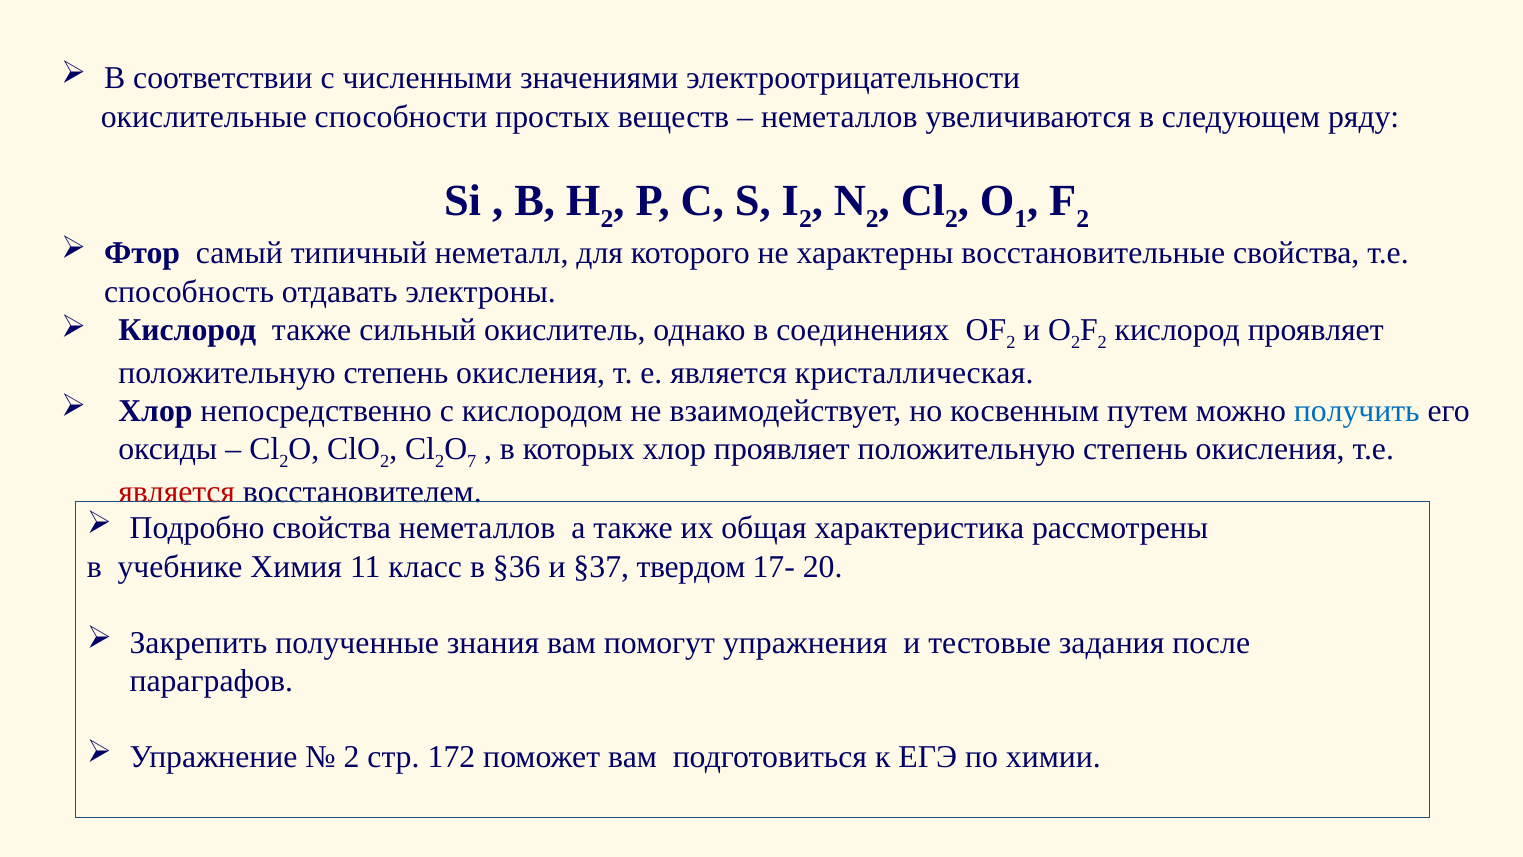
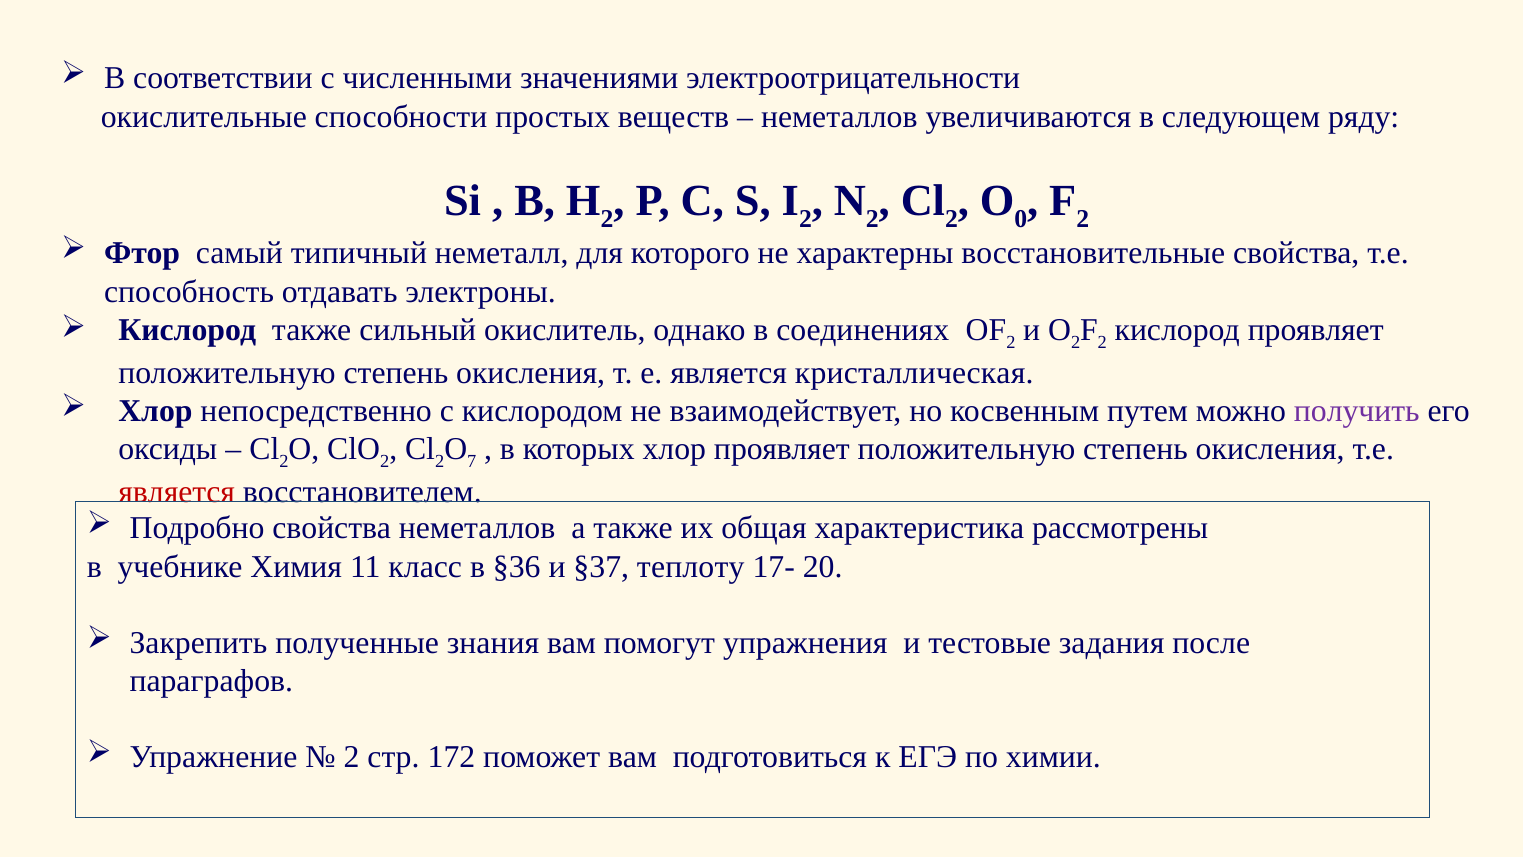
1: 1 -> 0 (1021, 219)
получить colour: blue -> purple (1357, 411)
твердом: твердом -> теплоту (691, 566)
